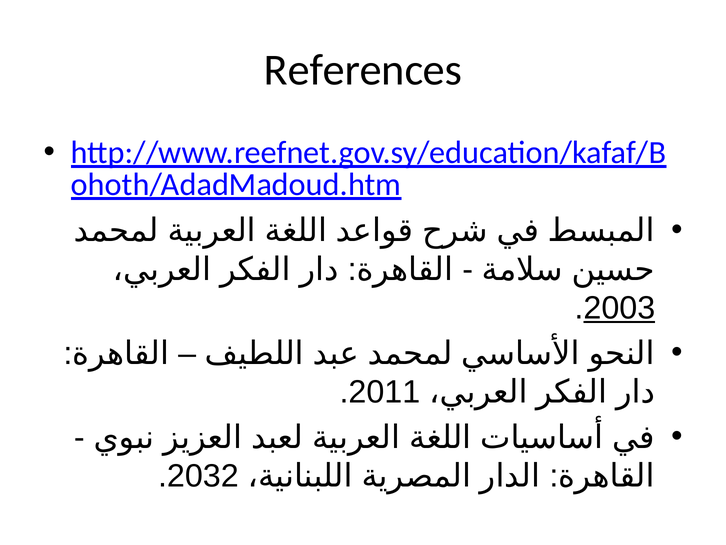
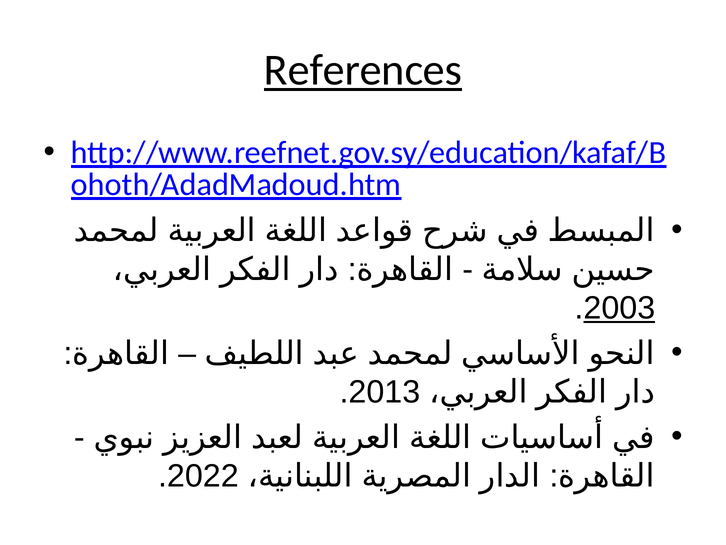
References underline: none -> present (363, 70)
2011: 2011 -> 2013 (384, 392)
2032: 2032 -> 2022 (203, 476)
